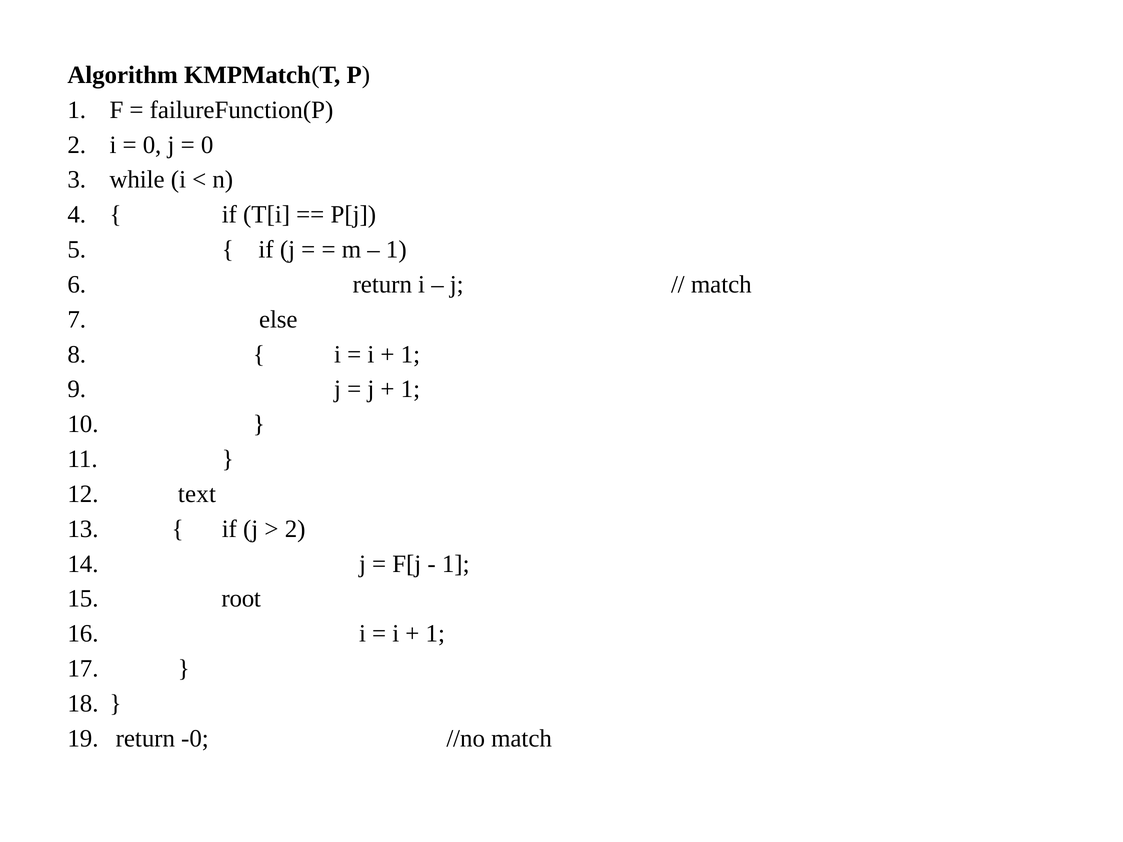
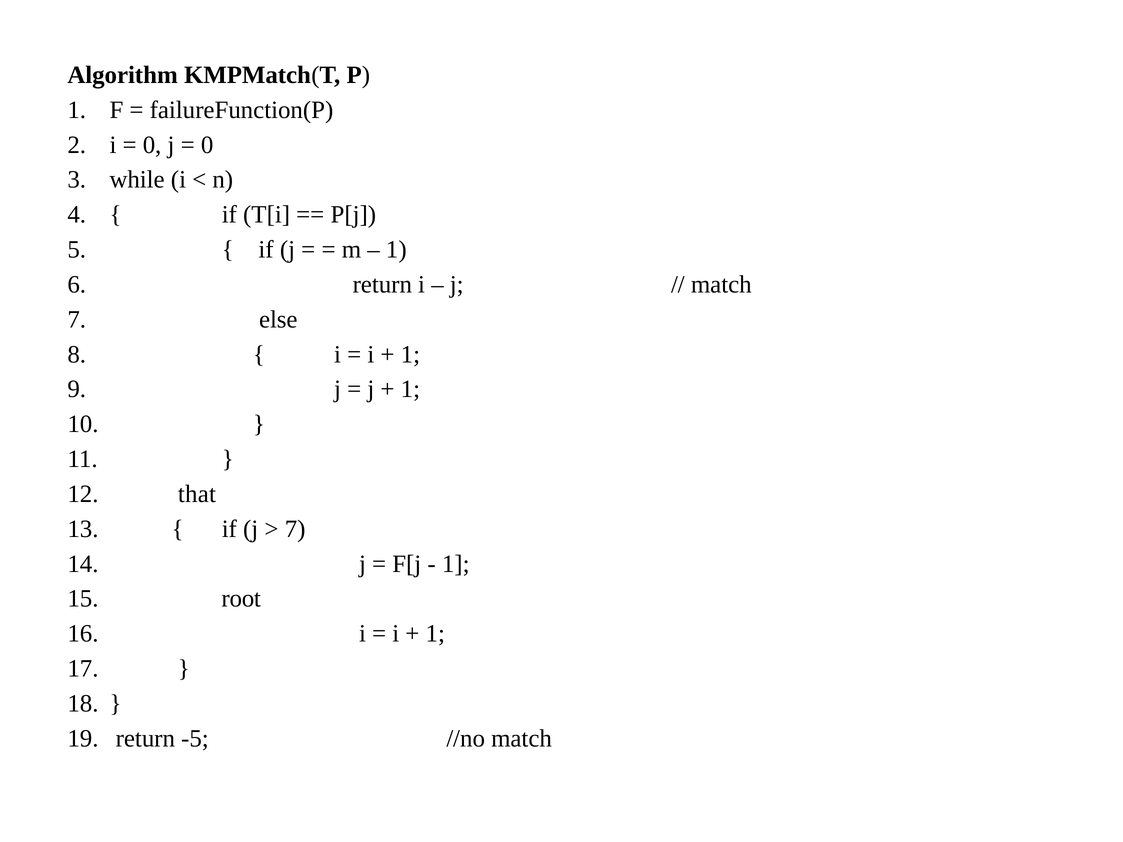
text: text -> that (197, 494)
2: 2 -> 7 (295, 529)
-0: -0 -> -5 (195, 739)
